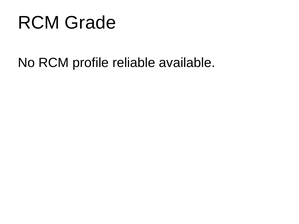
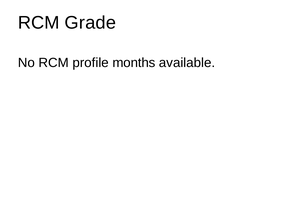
reliable: reliable -> months (134, 63)
